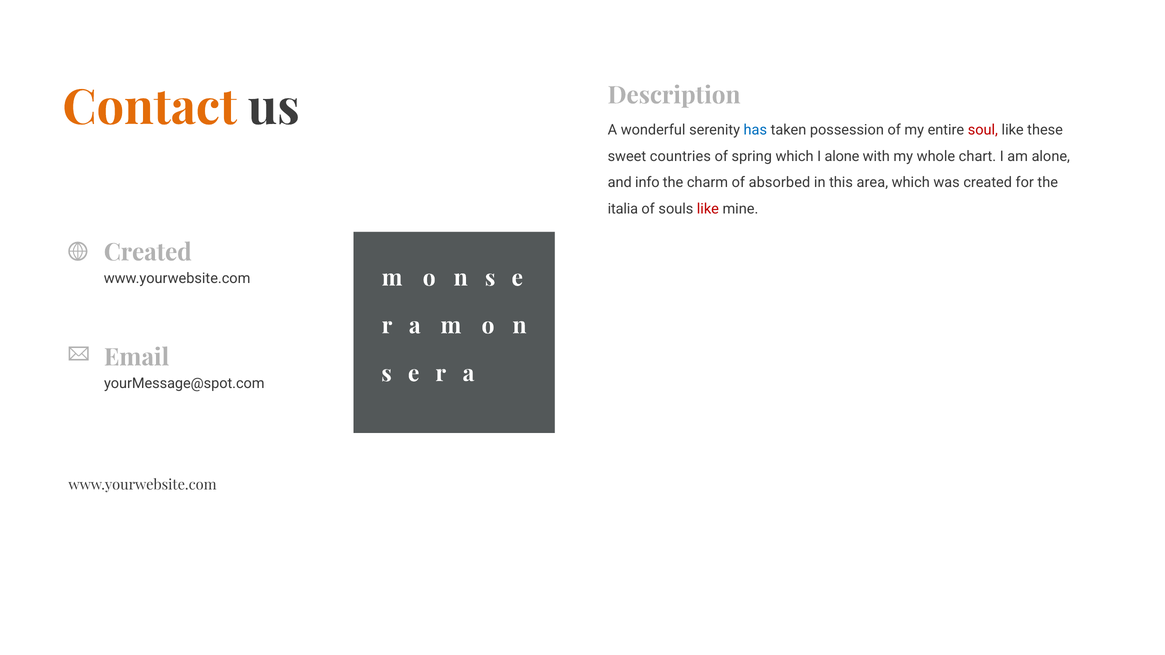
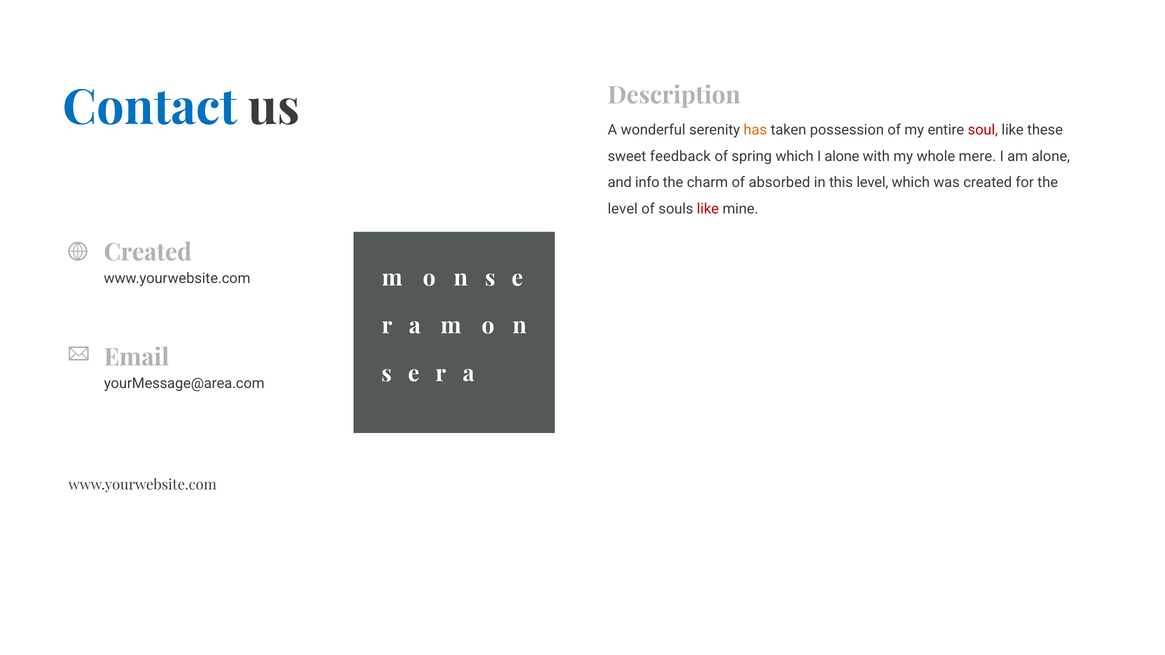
Contact colour: orange -> blue (150, 108)
has colour: blue -> orange (755, 130)
countries: countries -> feedback (680, 156)
chart: chart -> mere (977, 156)
this area: area -> level (872, 183)
italia: italia -> level (623, 209)
yourMessage@spot.com: yourMessage@spot.com -> yourMessage@area.com (184, 384)
